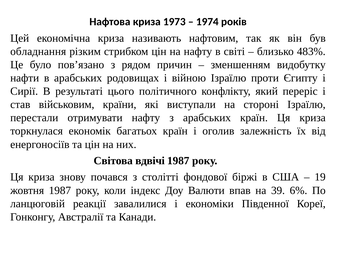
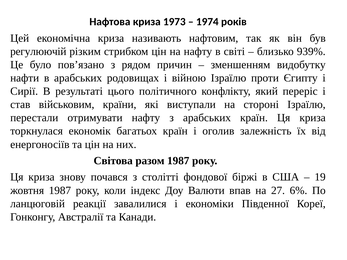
обладнання: обладнання -> регулюючій (38, 51)
483%: 483% -> 939% (311, 51)
вдвічі: вдвічі -> разом (150, 161)
39: 39 -> 27 (278, 191)
